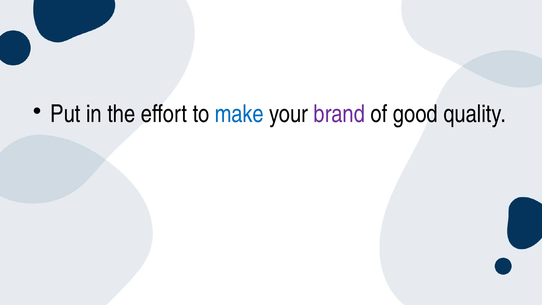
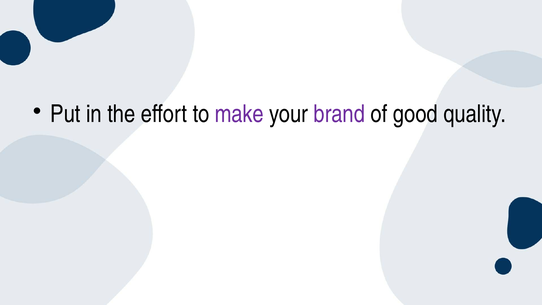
make colour: blue -> purple (239, 114)
